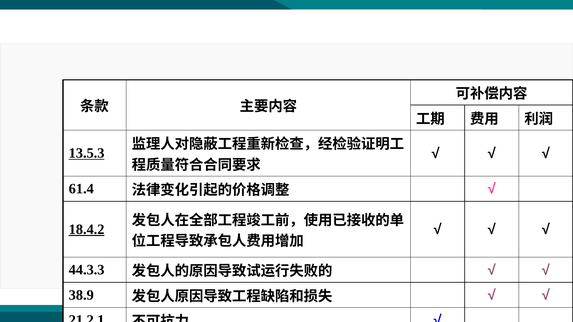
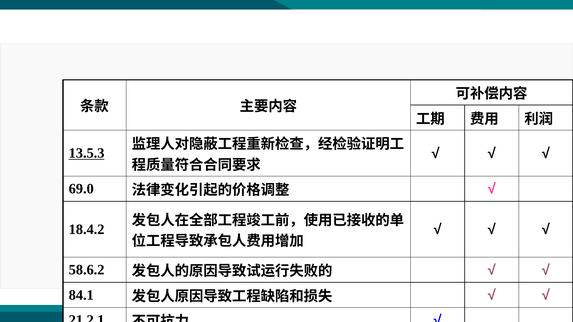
61.4: 61.4 -> 69.0 (81, 189)
18.4.2 underline: present -> none (87, 230)
44.3.3: 44.3.3 -> 58.6.2 (87, 270)
38.9: 38.9 -> 84.1 (81, 295)
